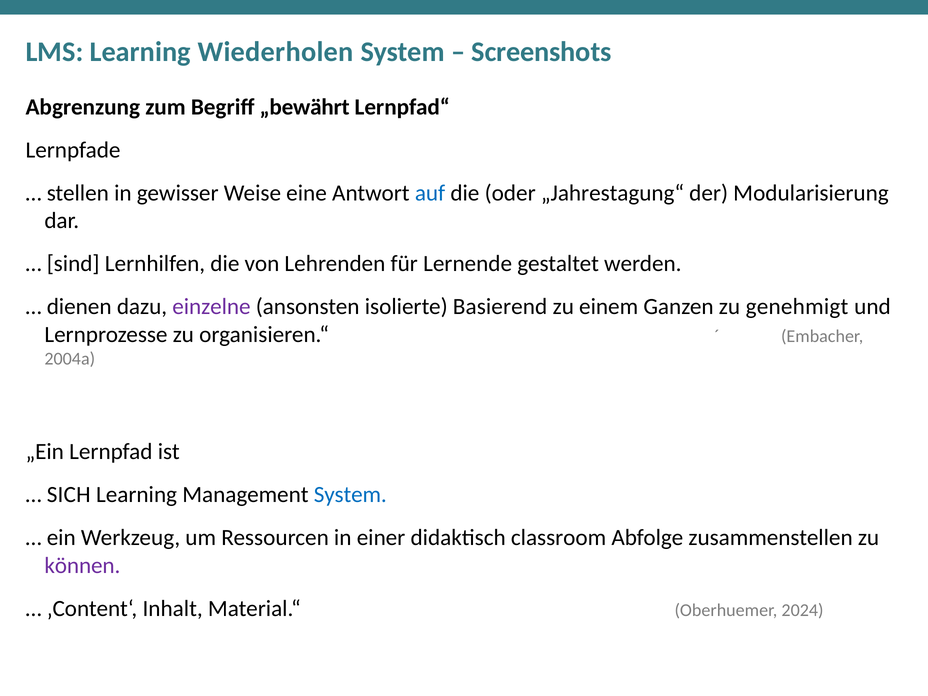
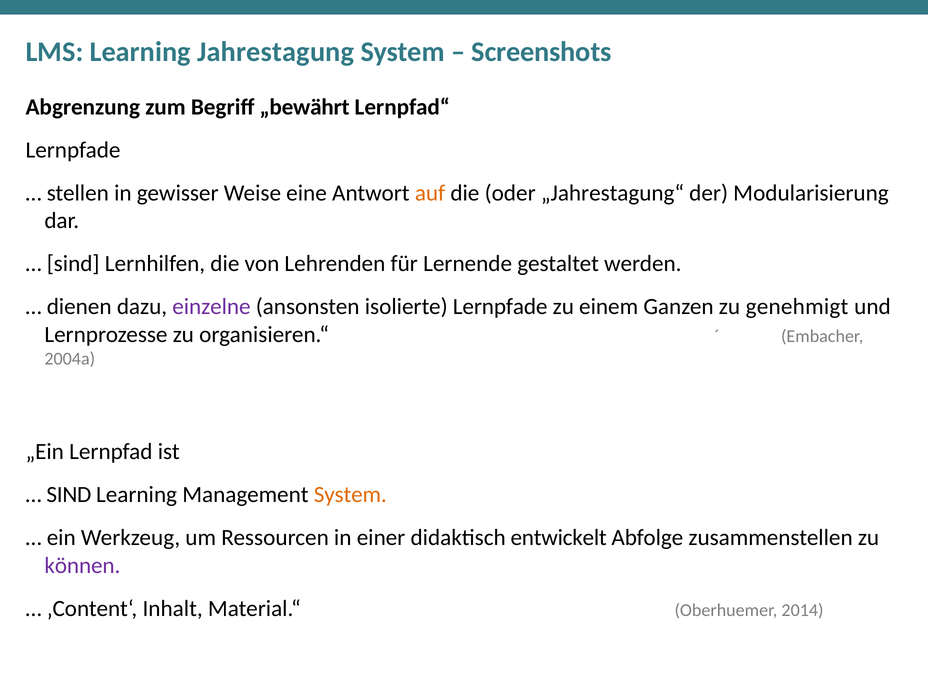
Wiederholen: Wiederholen -> Jahrestagung (276, 52)
auf colour: blue -> orange (430, 193)
isolierte Basierend: Basierend -> Lernpfade (500, 307)
SICH: SICH -> SIND (69, 495)
System colour: blue -> orange (350, 495)
classroom: classroom -> entwickelt (559, 538)
2024: 2024 -> 2014 (803, 610)
